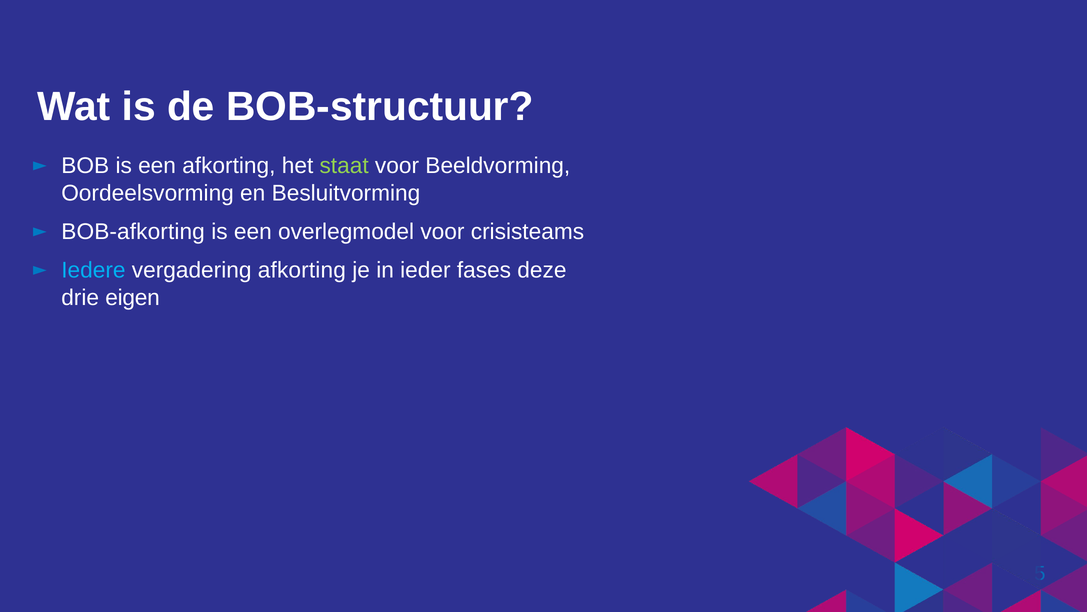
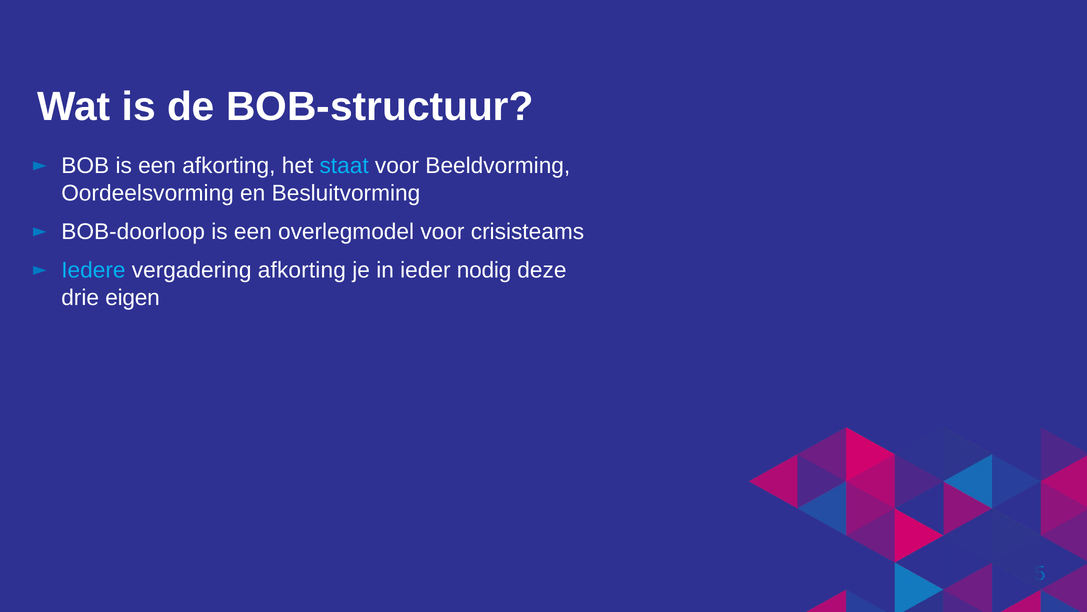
staat colour: light green -> light blue (344, 166)
BOB-afkorting: BOB-afkorting -> BOB-doorloop (133, 232)
fases: fases -> nodig (484, 270)
